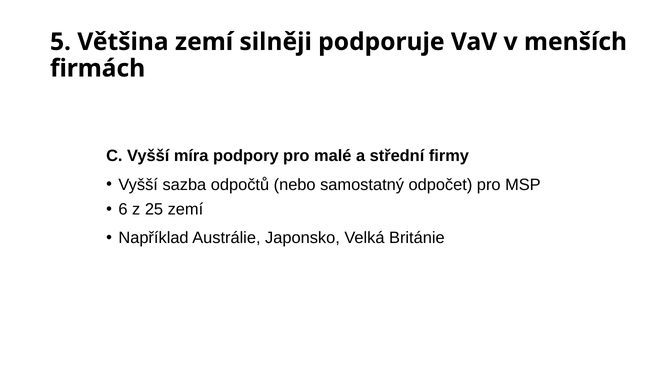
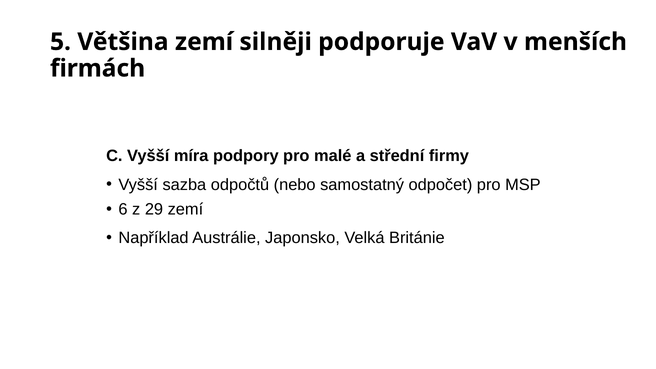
25: 25 -> 29 (154, 209)
